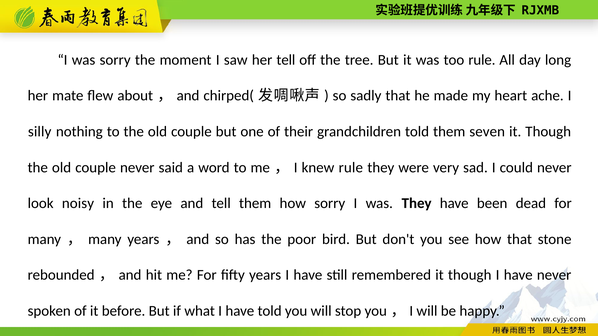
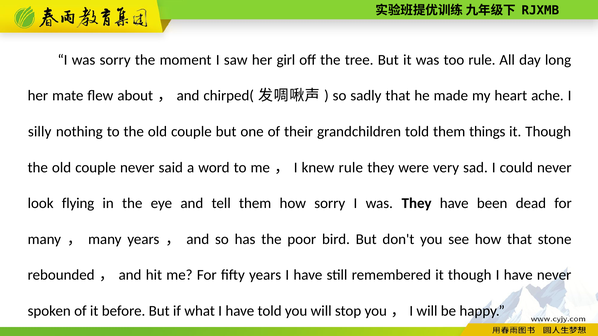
her tell: tell -> girl (286, 60)
seven: seven -> things (487, 132)
noisy: noisy -> flying (78, 203)
